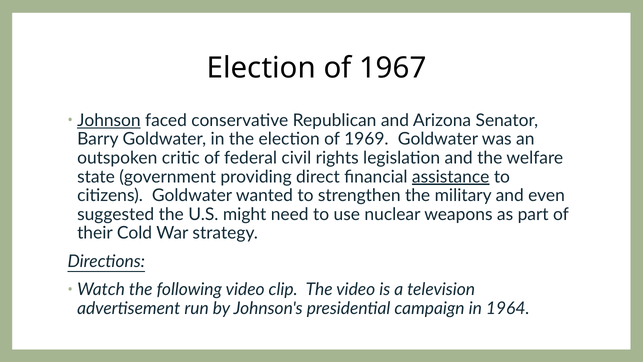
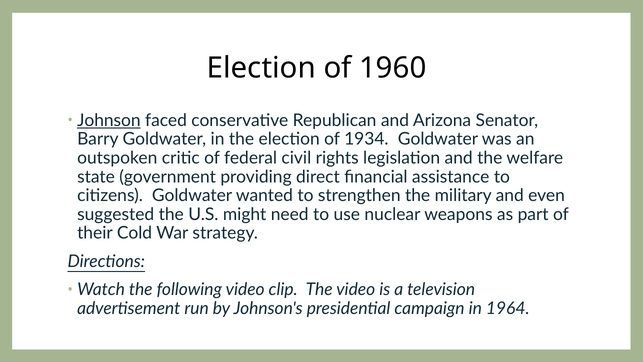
1967: 1967 -> 1960 (393, 68)
1969: 1969 -> 1934 (366, 139)
assistance underline: present -> none (451, 177)
